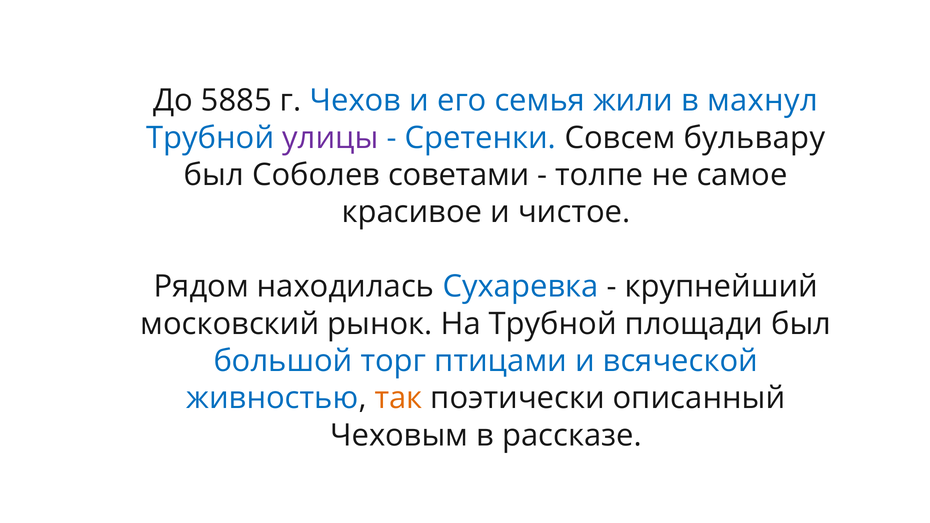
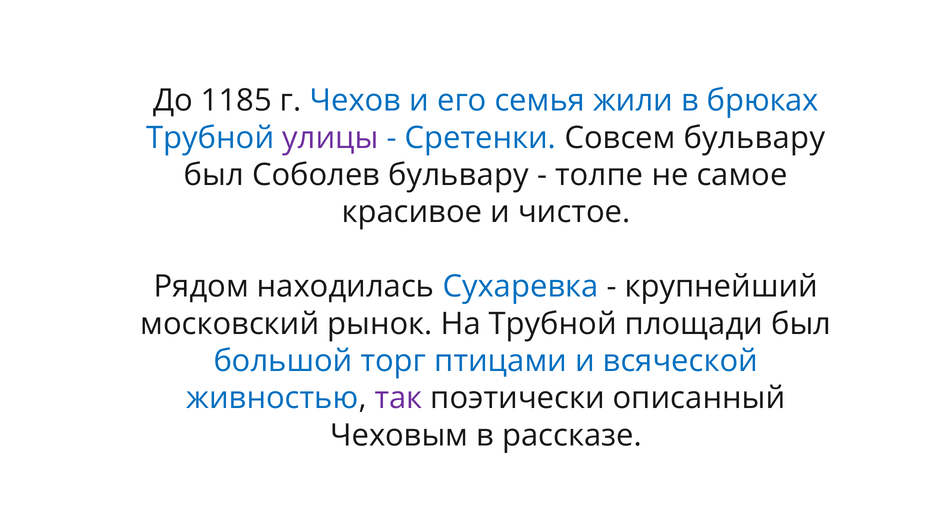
5885: 5885 -> 1185 (236, 101)
махнул: махнул -> брюках (763, 101)
Соболев советами: советами -> бульвару (459, 175)
так colour: orange -> purple (399, 398)
